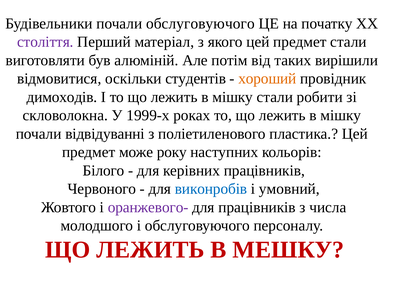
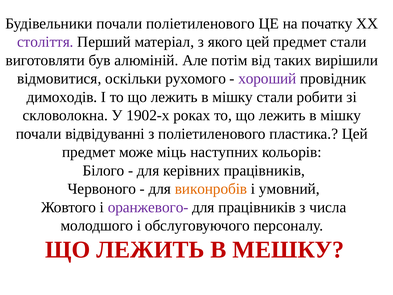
почали обслуговуючого: обслуговуючого -> поліетиленового (200, 24)
студентів: студентів -> рухомого (196, 79)
хороший colour: orange -> purple (267, 79)
1999-х: 1999-х -> 1902-х (148, 115)
року: року -> міць (172, 152)
виконробів colour: blue -> orange (211, 189)
